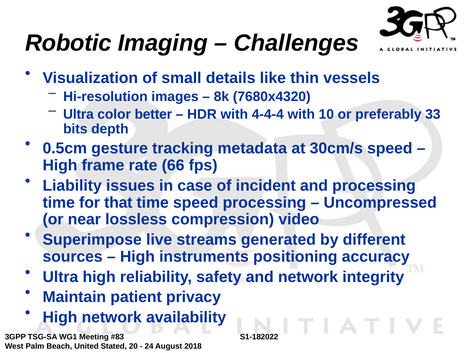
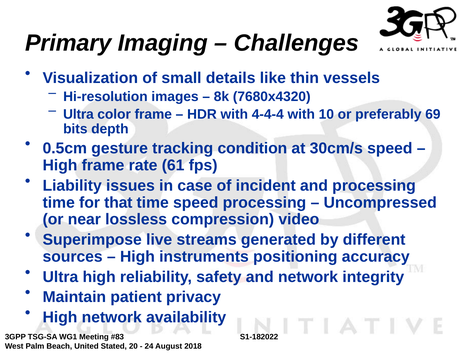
Robotic: Robotic -> Primary (68, 43)
color better: better -> frame (153, 114)
33: 33 -> 69 (433, 114)
metadata: metadata -> condition (252, 148)
66: 66 -> 61 (173, 165)
